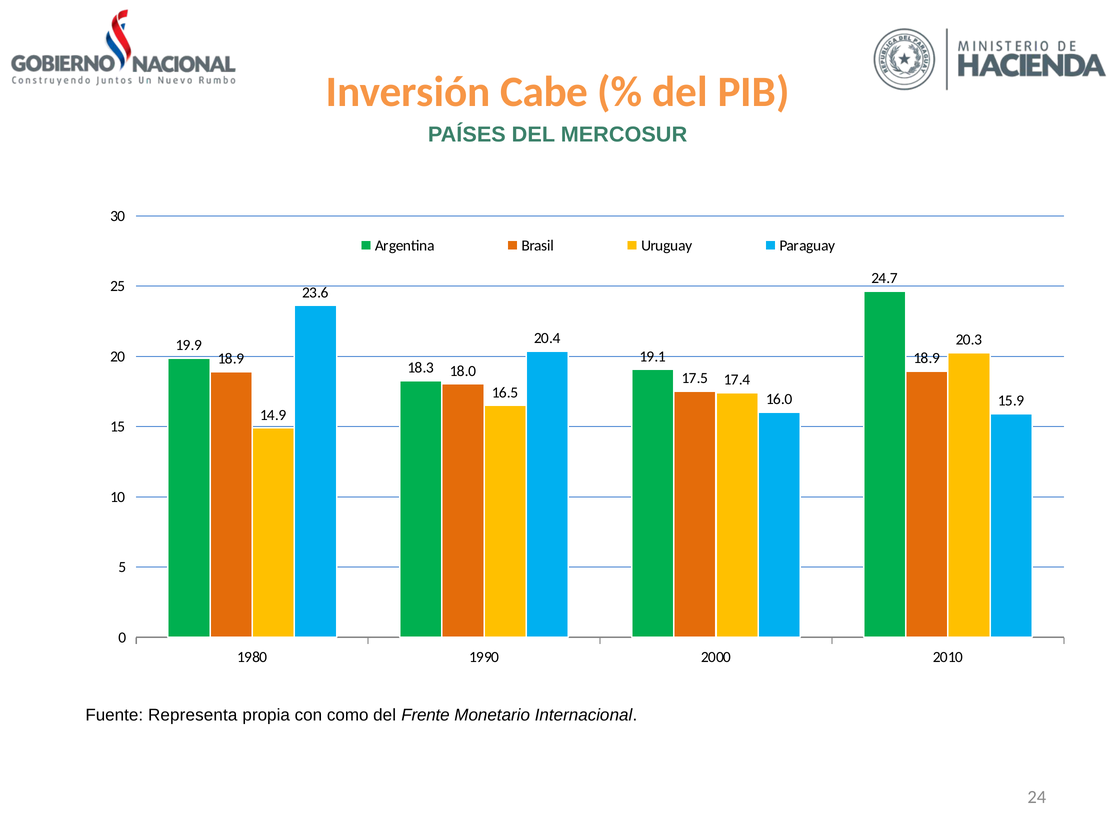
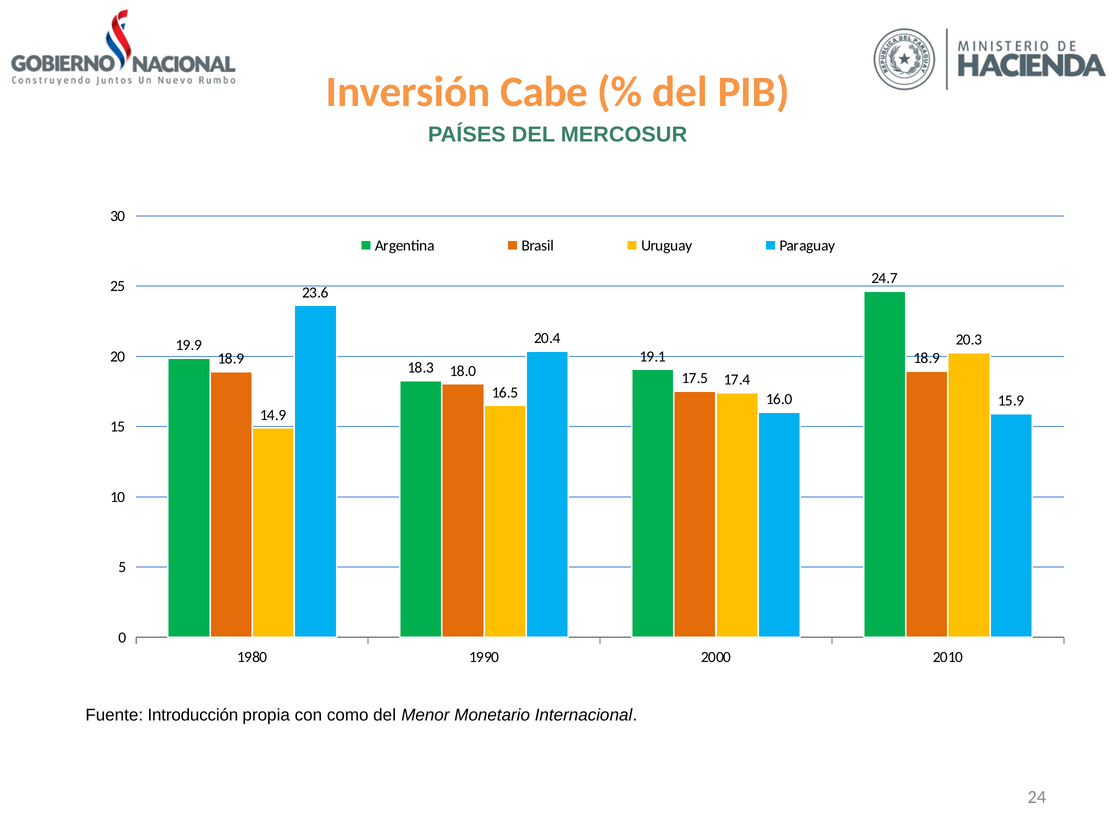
Representa: Representa -> Introducción (193, 715)
Frente: Frente -> Menor (425, 715)
